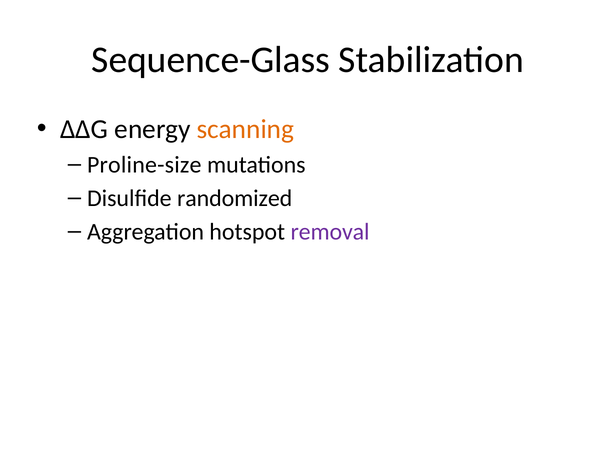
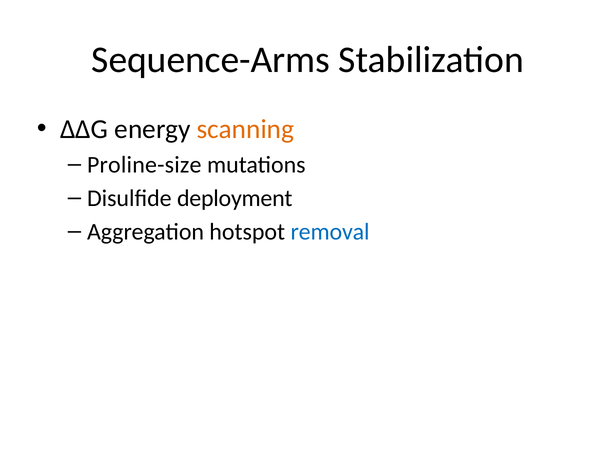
Sequence-Glass: Sequence-Glass -> Sequence-Arms (211, 60)
randomized: randomized -> deployment (235, 198)
removal colour: purple -> blue (330, 232)
